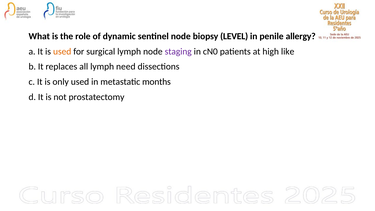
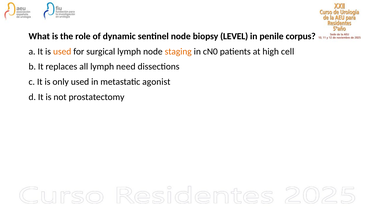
allergy: allergy -> corpus (301, 36)
staging colour: purple -> orange (178, 51)
like: like -> cell (288, 51)
months: months -> agonist (156, 82)
